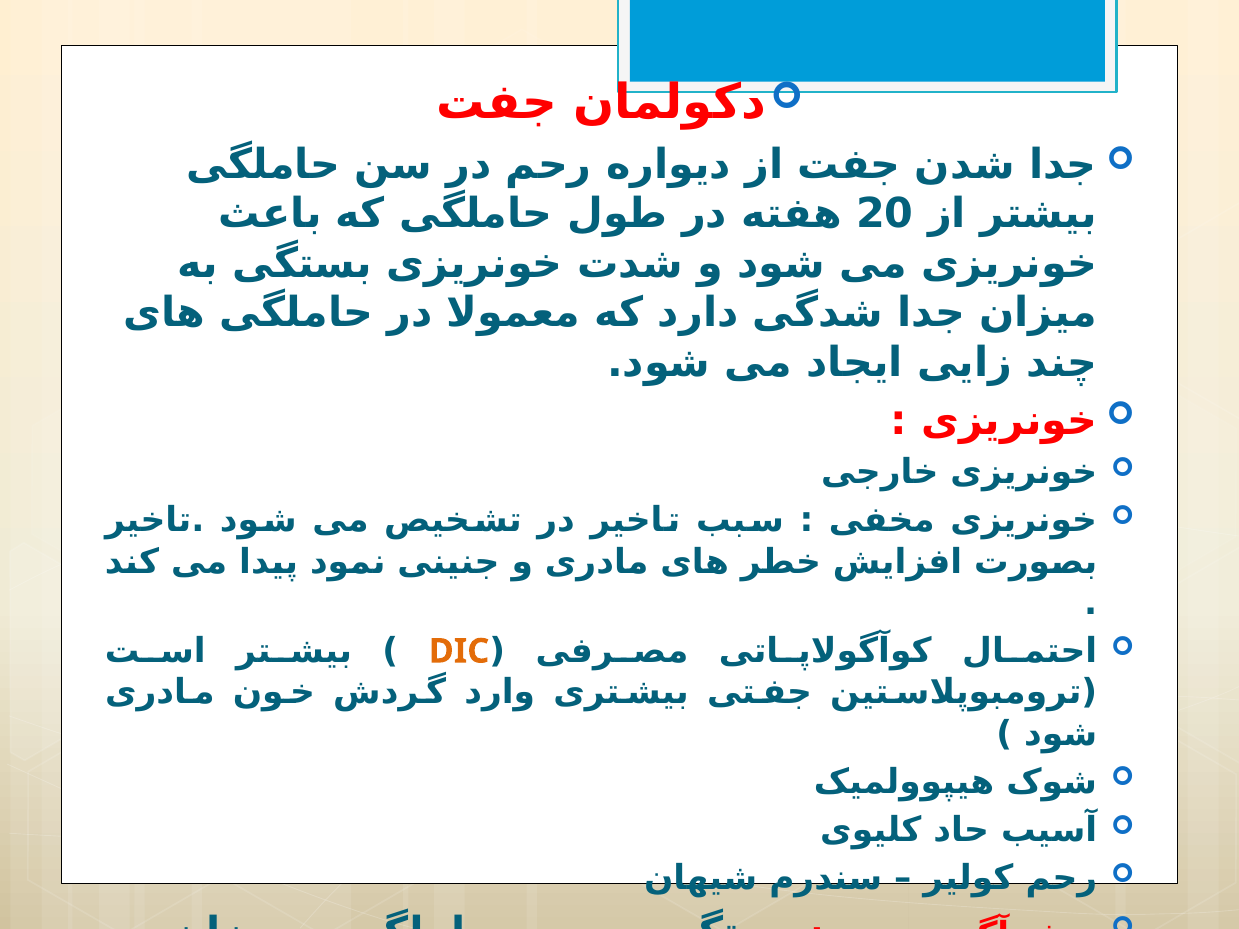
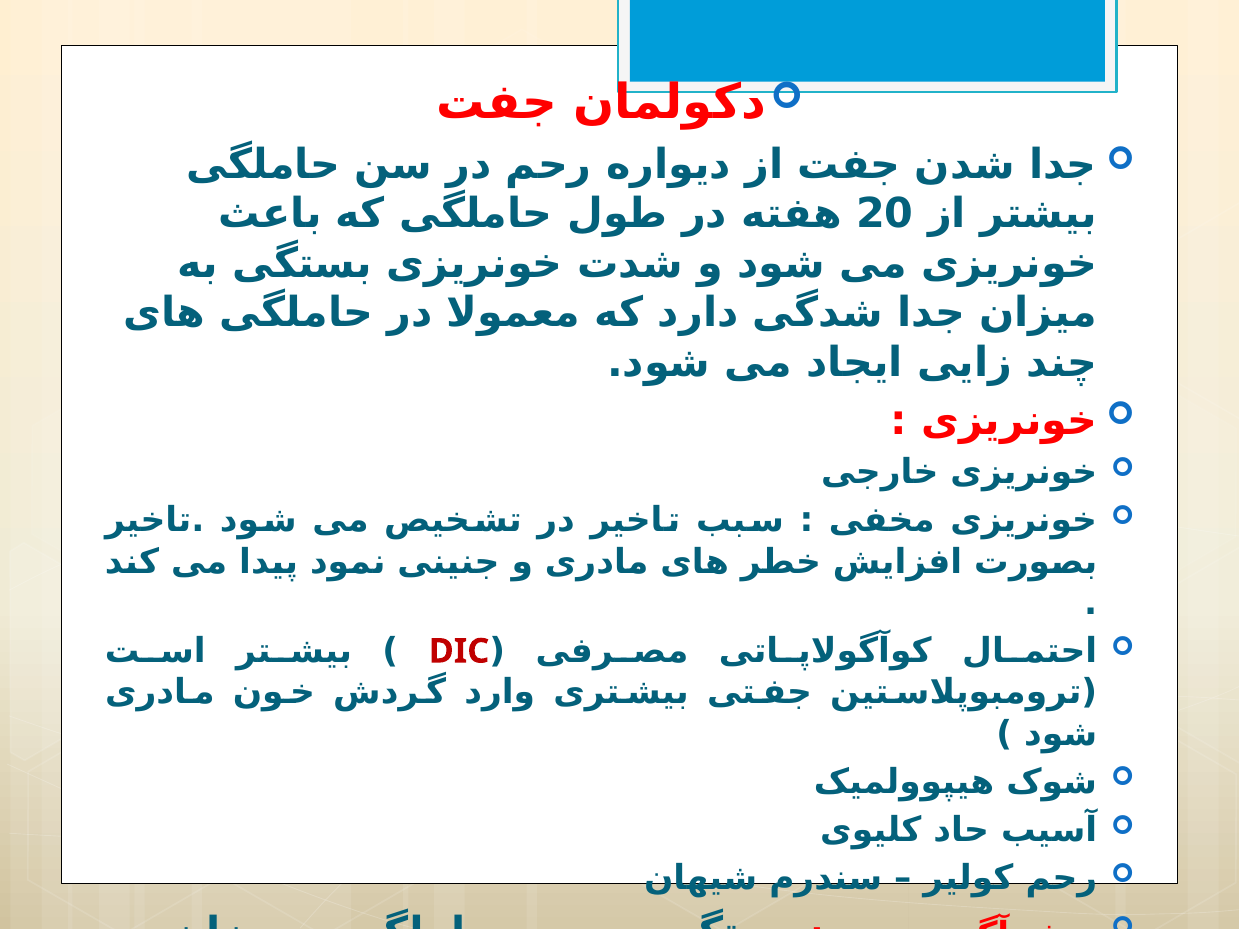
DIC colour: orange -> red (459, 651)
